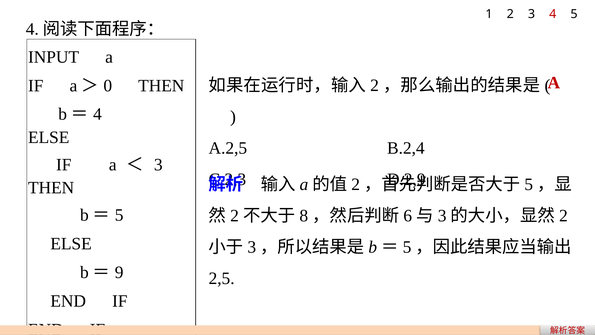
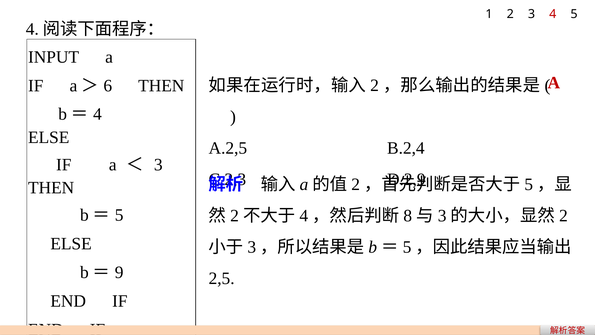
0: 0 -> 6 (108, 86)
8: 8 -> 4 (304, 216)
6: 6 -> 8 (408, 216)
